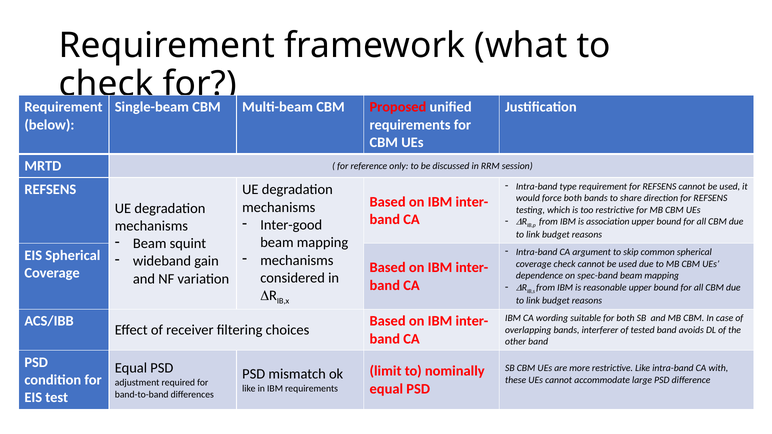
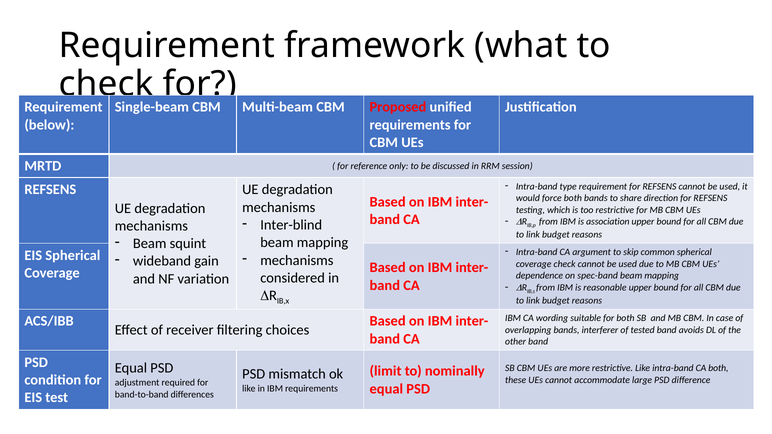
Inter-good: Inter-good -> Inter-blind (291, 225)
CA with: with -> both (718, 368)
